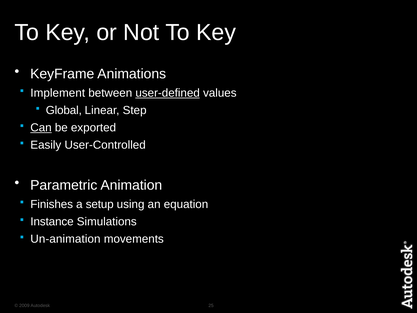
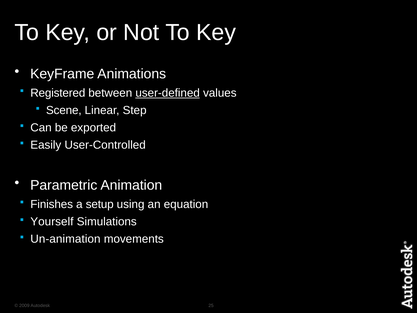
Implement: Implement -> Registered (58, 93)
Global: Global -> Scene (64, 110)
Can underline: present -> none (41, 128)
Instance: Instance -> Yourself (52, 221)
